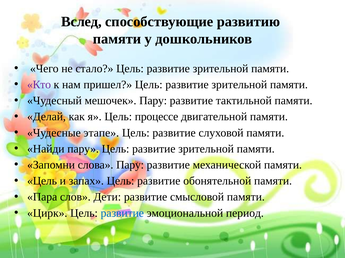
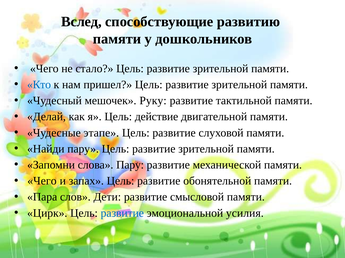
Кто colour: purple -> blue (39, 85)
мешочек Пару: Пару -> Руку (153, 101)
процессе: процессе -> действие (157, 117)
Цель: Цель -> Чего (42, 181)
период: период -> усилия (245, 214)
